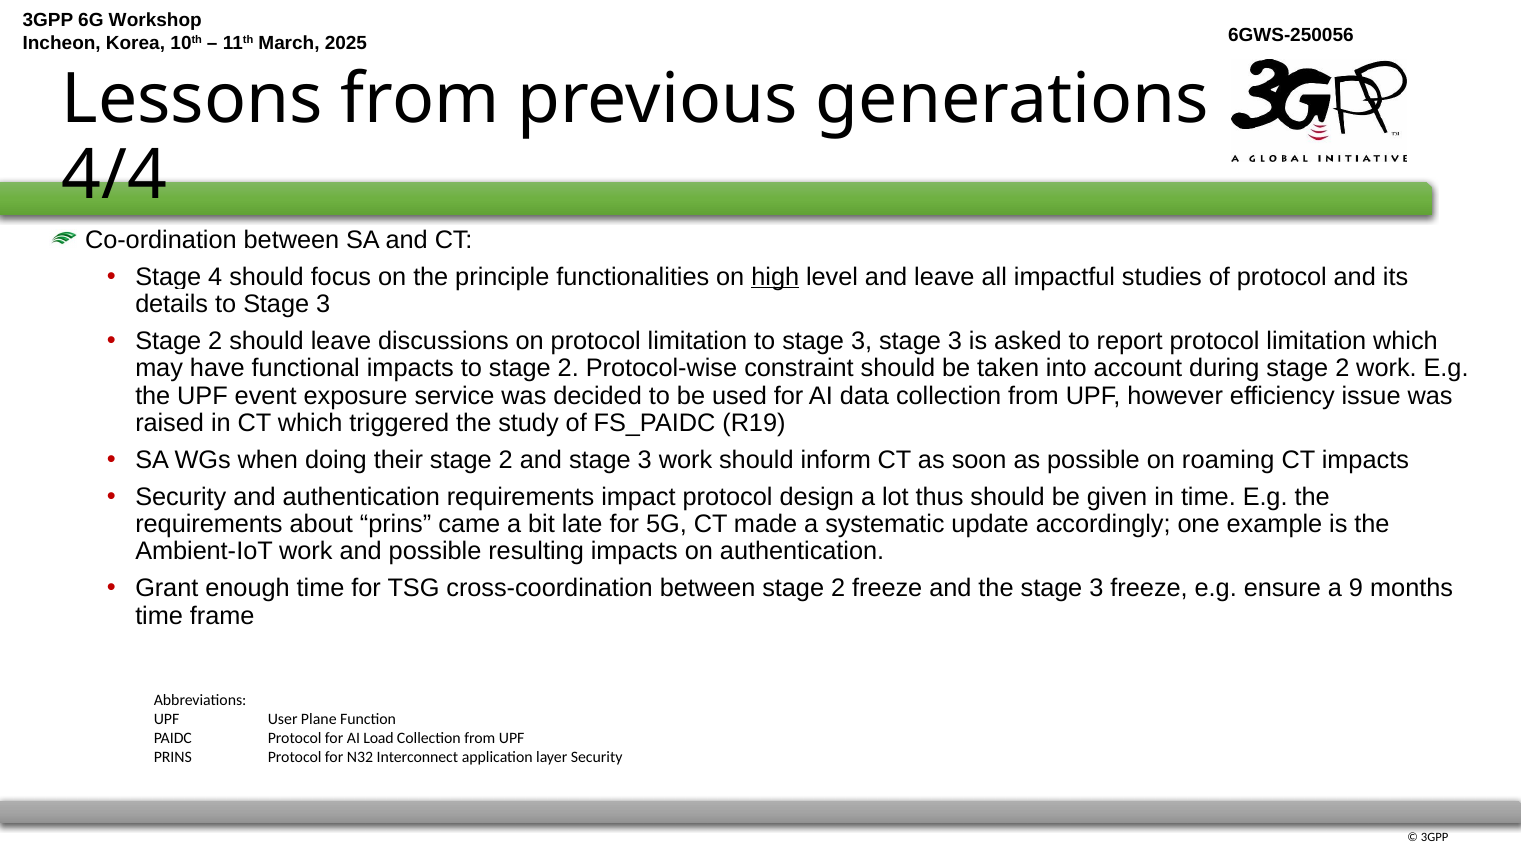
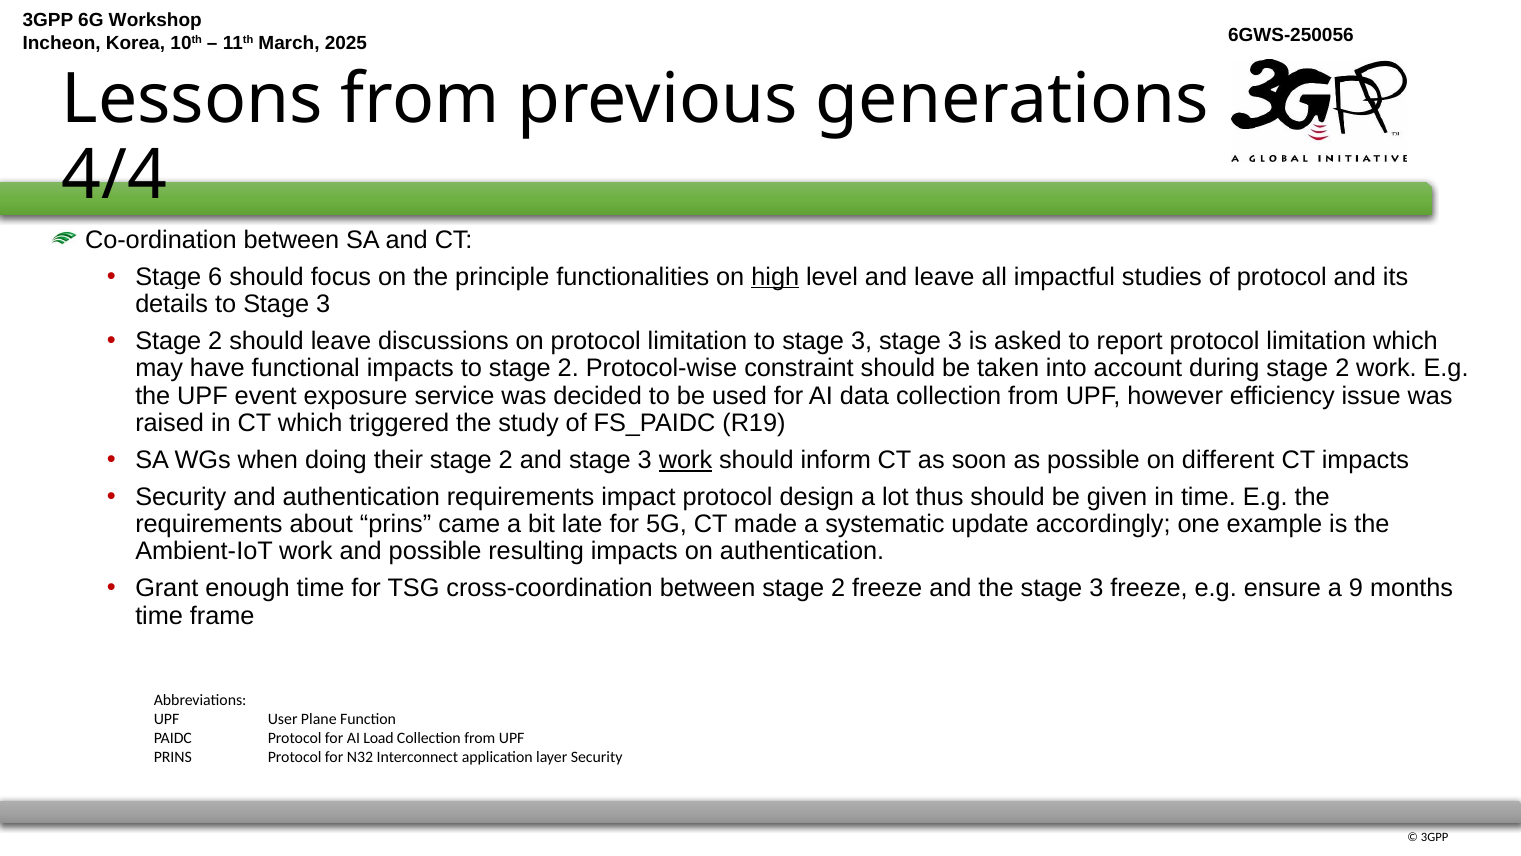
4: 4 -> 6 (215, 277)
work underline: none -> present (686, 460)
roaming: roaming -> different (1228, 460)
